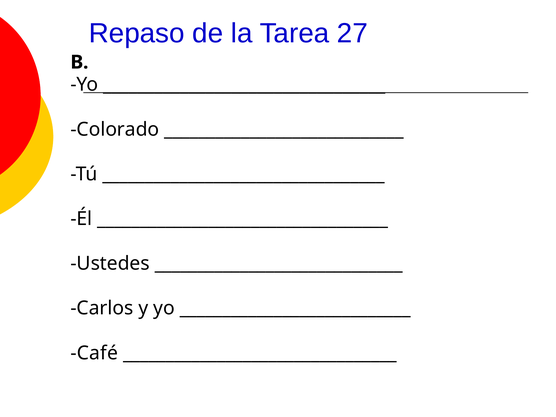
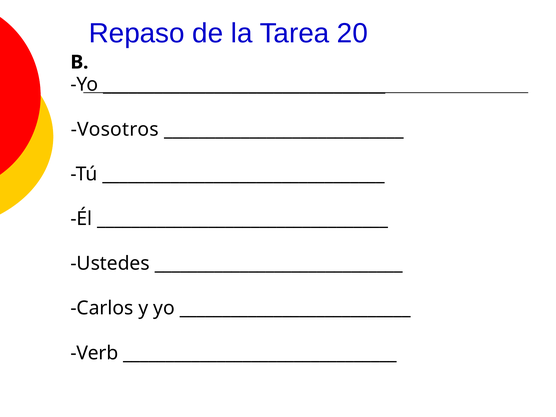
27: 27 -> 20 (352, 33)
Colorado: Colorado -> Vosotros (115, 129)
Café: Café -> Verb (94, 353)
